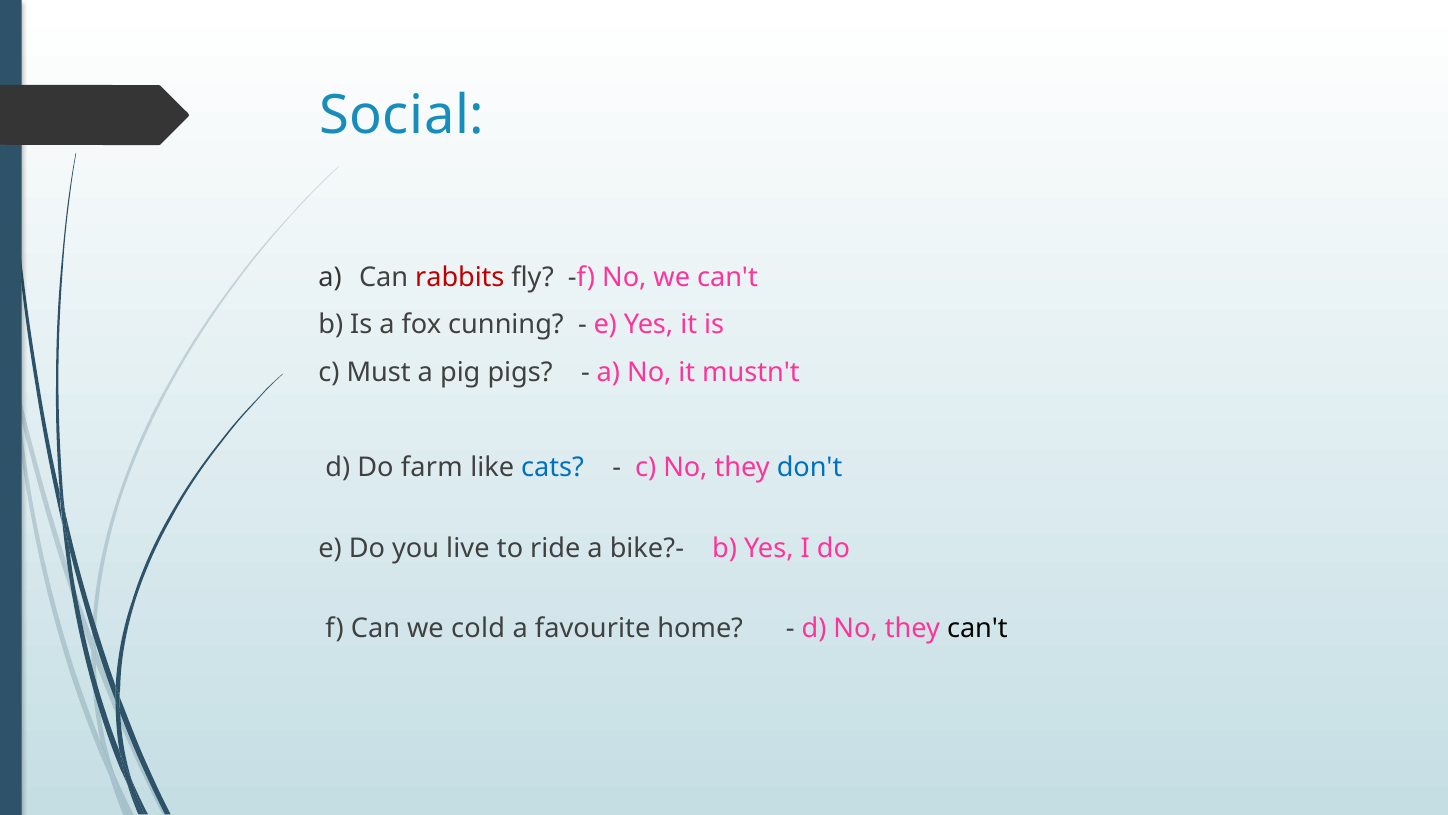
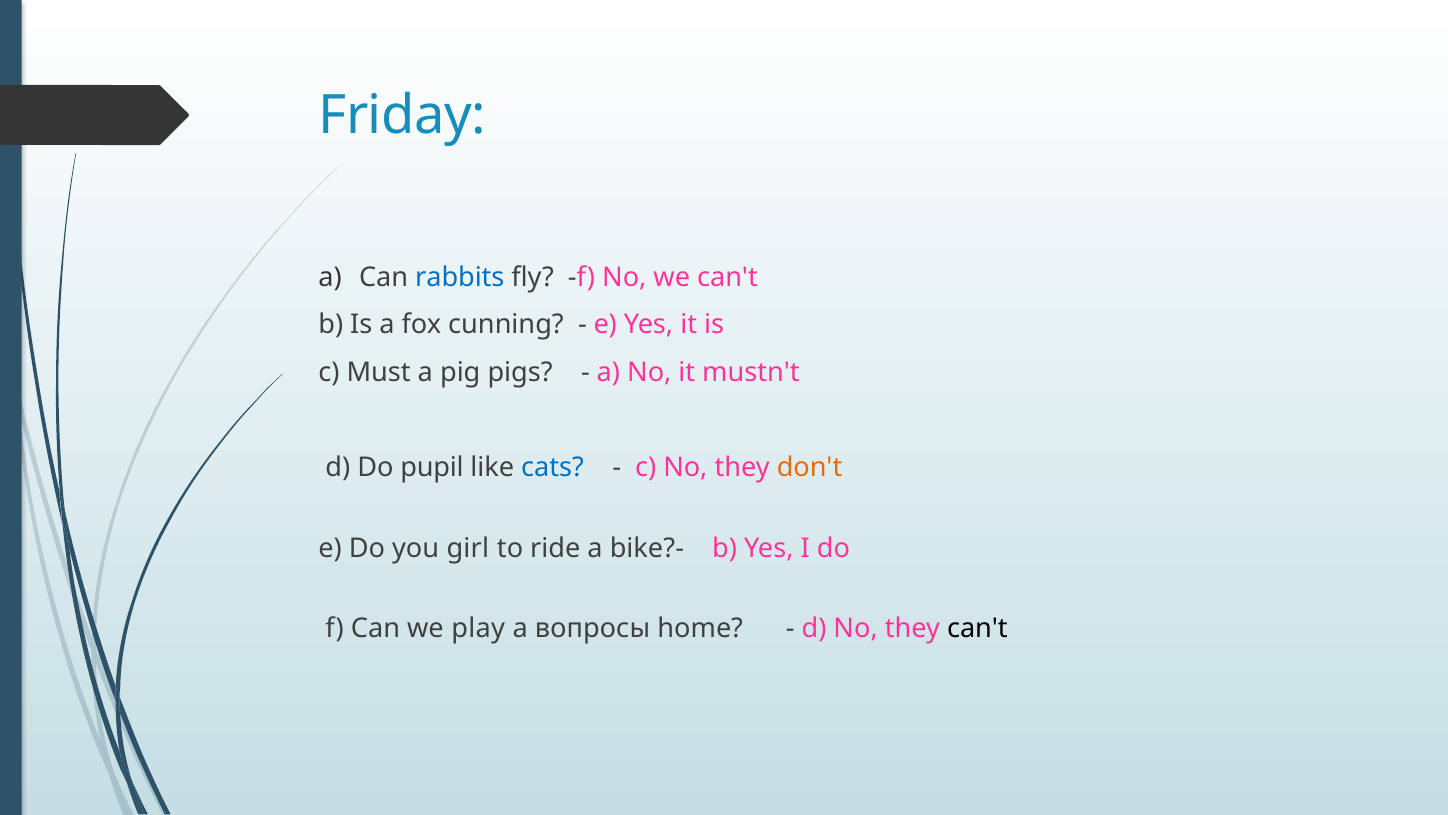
Social: Social -> Friday (402, 116)
rabbits colour: red -> blue (460, 277)
farm: farm -> pupil (432, 468)
don't colour: blue -> orange (810, 468)
live: live -> girl (468, 548)
cold: cold -> play (478, 628)
favourite: favourite -> вопросы (593, 628)
